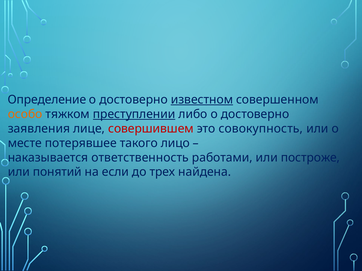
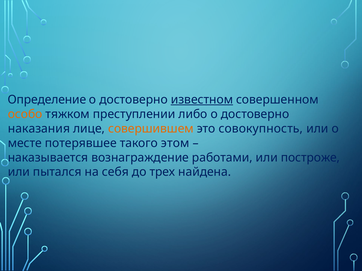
преступлении underline: present -> none (134, 114)
заявления: заявления -> наказания (39, 129)
совершившем colour: red -> orange (151, 129)
лицо: лицо -> этом (175, 143)
ответственность: ответственность -> вознаграждение (140, 158)
понятий: понятий -> пытался (57, 172)
если: если -> себя (115, 172)
